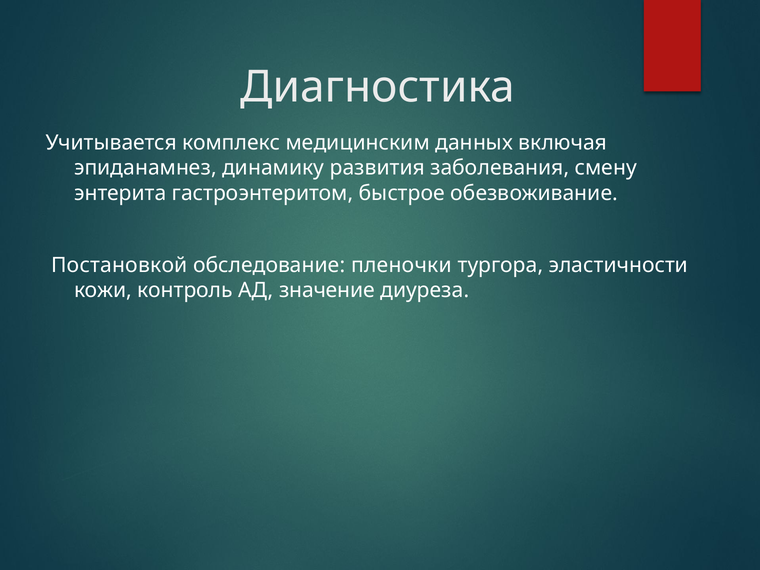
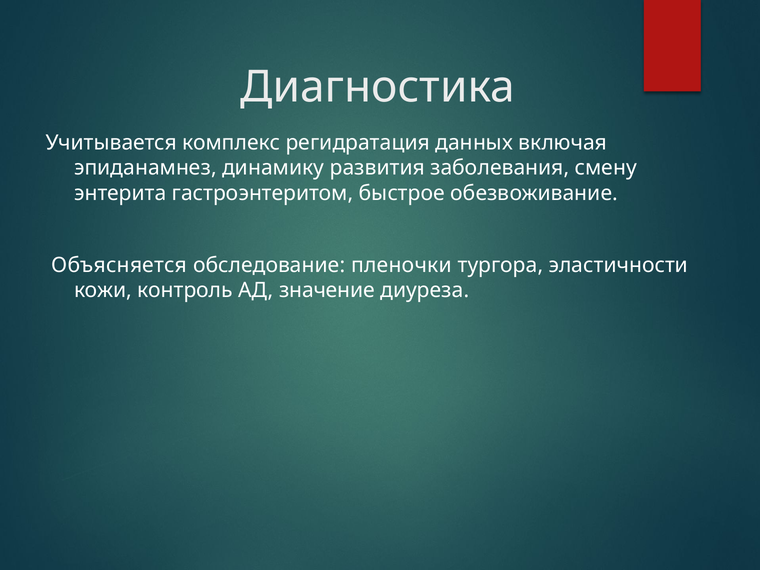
медицинским: медицинским -> регидратация (358, 143)
Постановкой: Постановкой -> Объясняется (119, 265)
